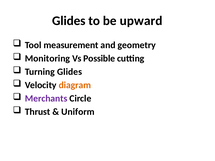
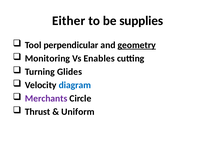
Glides: Glides -> Either (69, 21)
upward: upward -> supplies (141, 21)
measurement: measurement -> perpendicular (71, 45)
geometry underline: none -> present (137, 45)
Possible: Possible -> Enables (99, 58)
diagram colour: orange -> blue (75, 85)
